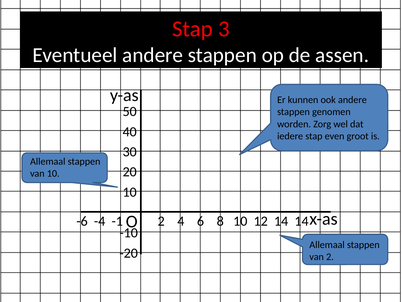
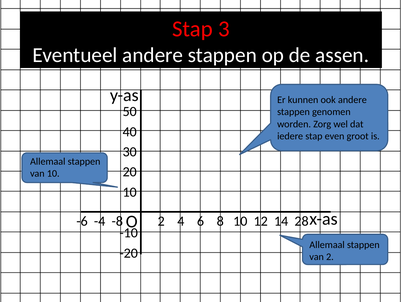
-1: -1 -> -8 (117, 221)
14 14: 14 -> 28 (302, 221)
